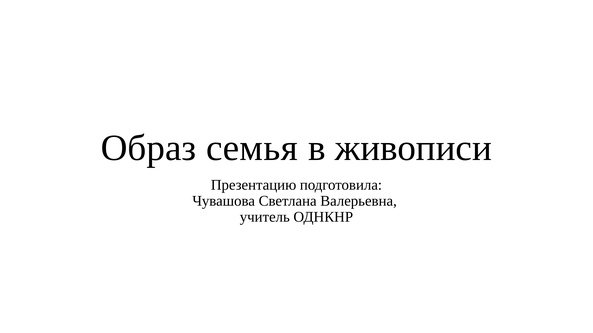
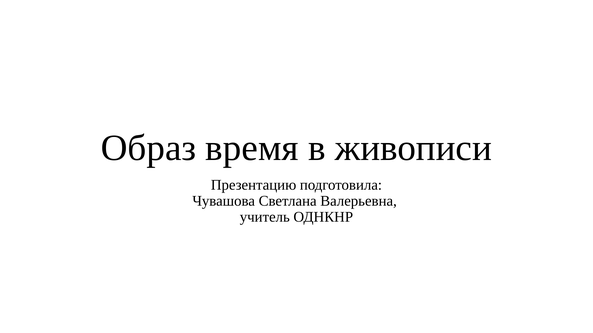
семья: семья -> время (252, 148)
